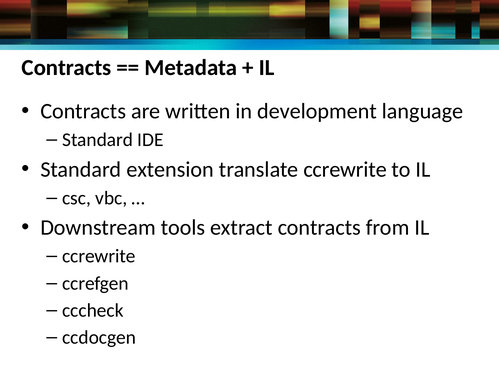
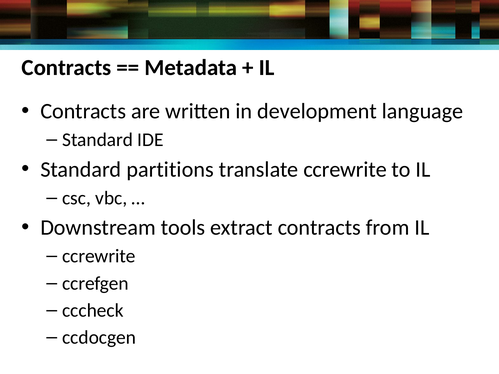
extension: extension -> partitions (170, 170)
